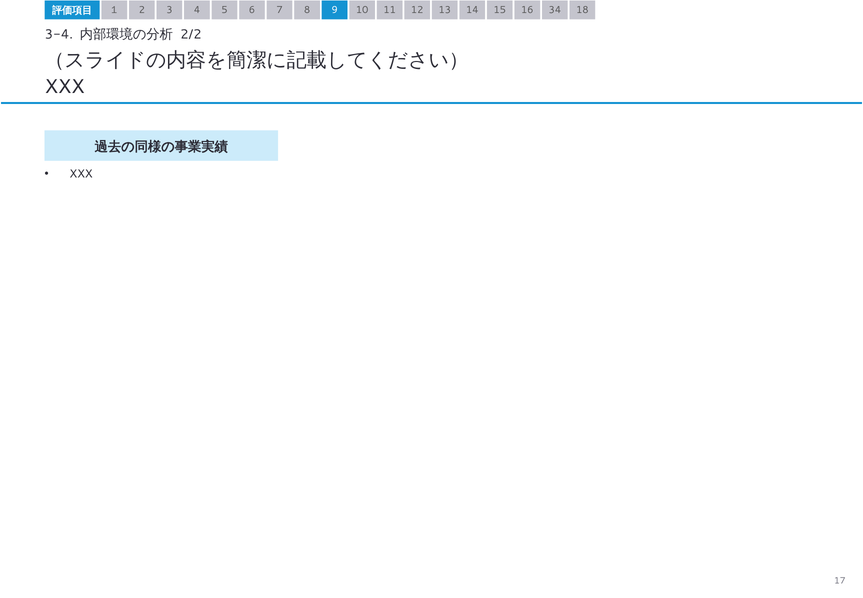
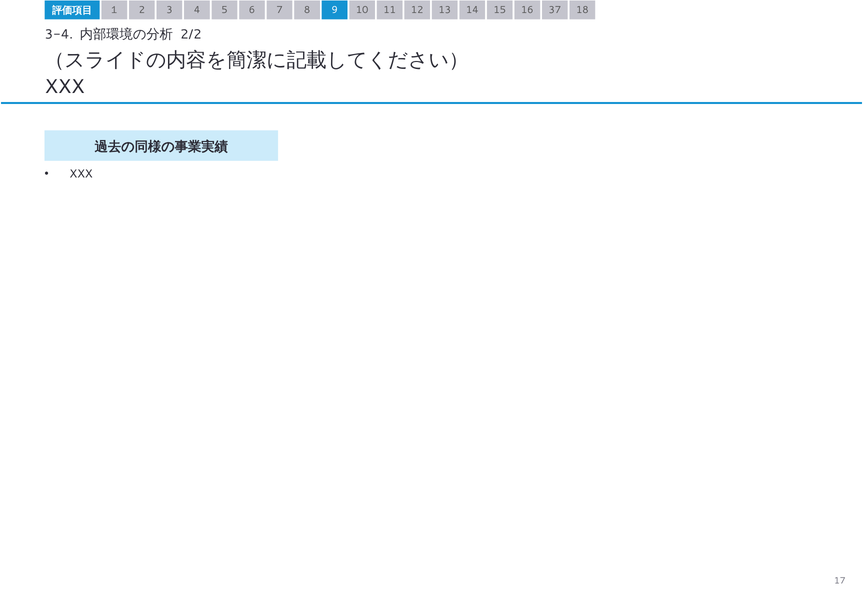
34: 34 -> 37 (555, 10)
